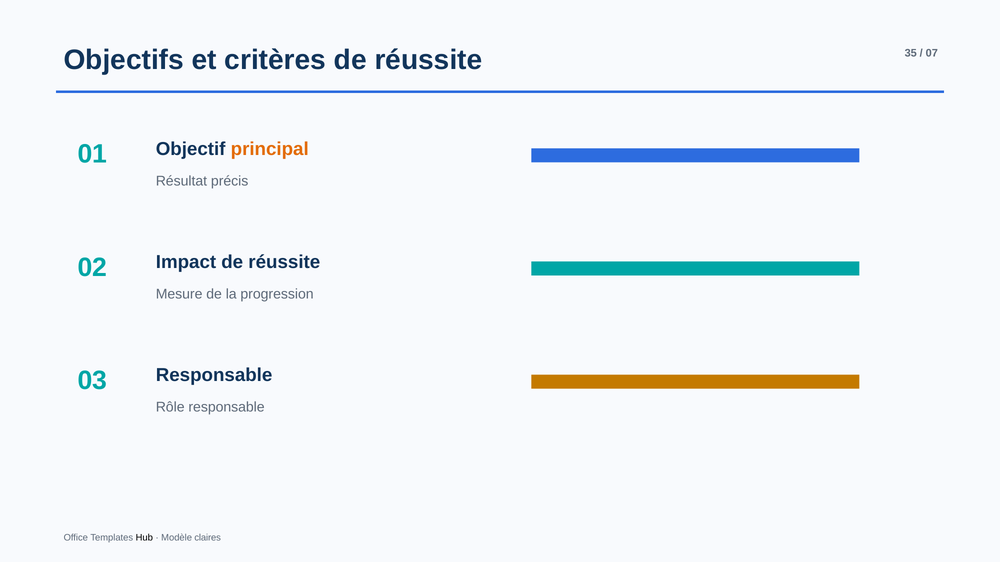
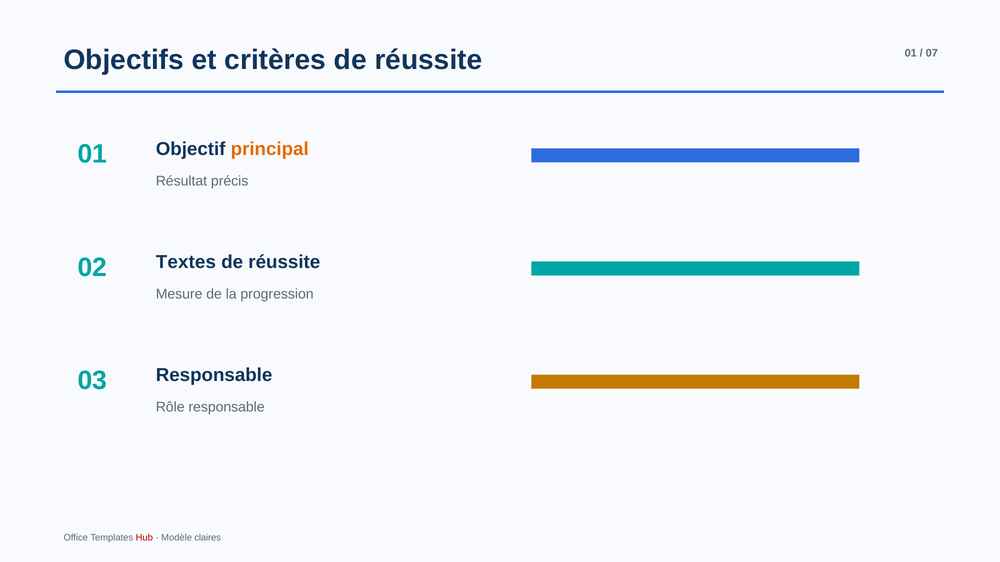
réussite 35: 35 -> 01 (911, 53)
Impact: Impact -> Textes (186, 262)
Hub colour: black -> red (144, 538)
